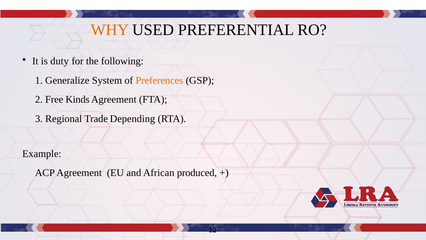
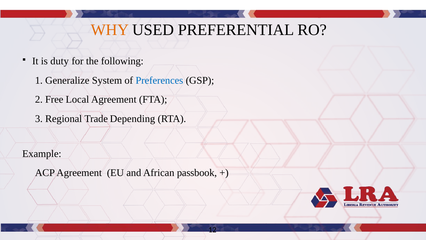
Preferences colour: orange -> blue (159, 80)
Kinds: Kinds -> Local (77, 99)
produced: produced -> passbook (197, 173)
